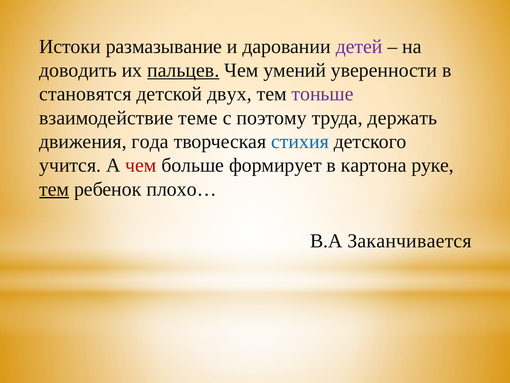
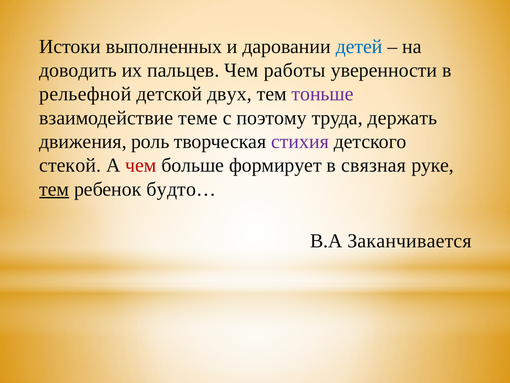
размазывание: размазывание -> выполненных (164, 46)
детей colour: purple -> blue (359, 46)
пальцев underline: present -> none (183, 70)
умений: умений -> работы (295, 70)
становятся: становятся -> рельефной (85, 94)
года: года -> роль (150, 141)
стихия colour: blue -> purple (300, 141)
учится: учится -> стекой (70, 165)
картона: картона -> связная (374, 165)
плохо…: плохо… -> будто… (181, 189)
